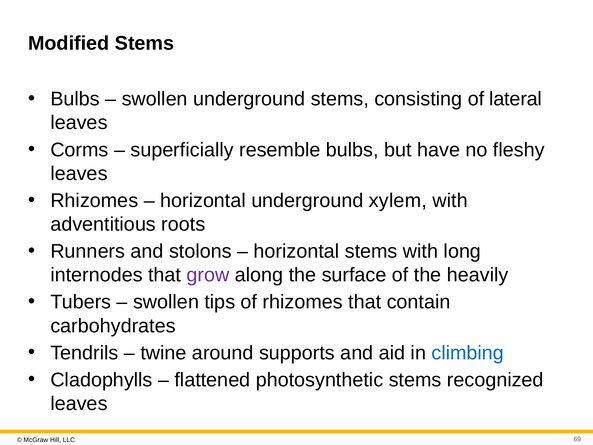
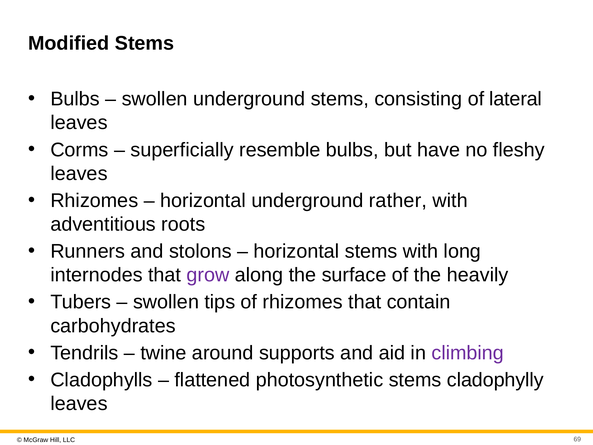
xylem: xylem -> rather (398, 200)
climbing colour: blue -> purple (468, 353)
recognized: recognized -> cladophylly (495, 380)
